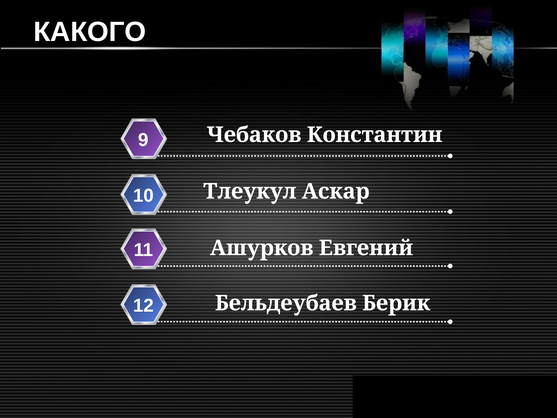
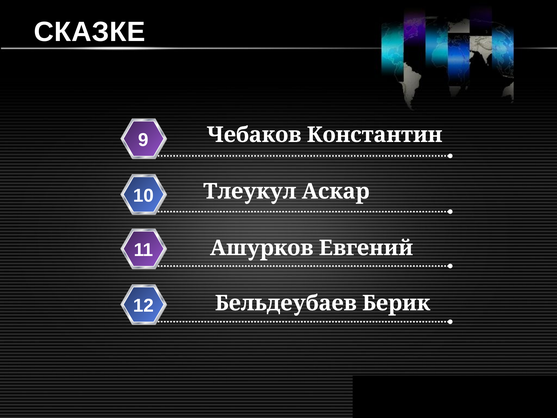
КАКОГО: КАКОГО -> СКАЗКЕ (90, 32)
